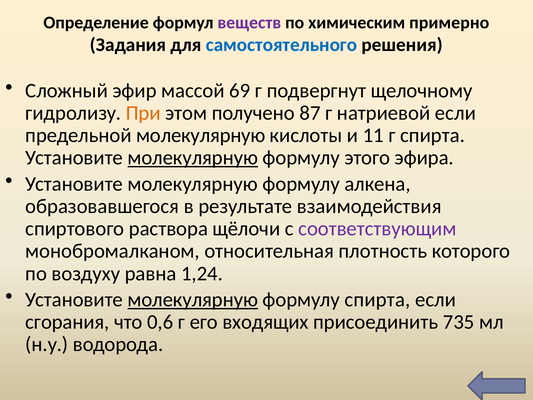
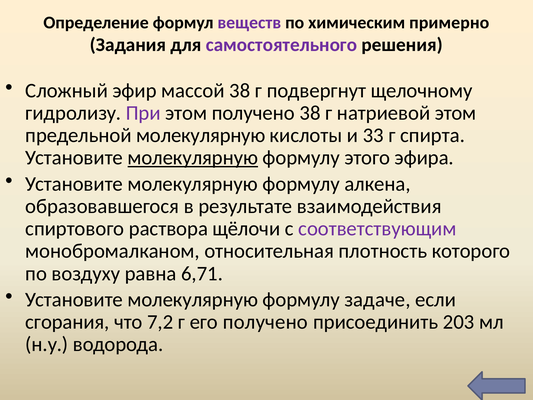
самостоятельного colour: blue -> purple (281, 45)
массой 69: 69 -> 38 (240, 91)
При colour: orange -> purple (143, 113)
получено 87: 87 -> 38 (310, 113)
натриевой если: если -> этом (456, 113)
11: 11 -> 33 (373, 135)
1,24: 1,24 -> 6,71 (202, 273)
молекулярную underline: present -> none (193, 299)
формулу спирта: спирта -> задаче (377, 299)
0,6: 0,6 -> 7,2 (160, 322)
его входящих: входящих -> получено (265, 322)
735: 735 -> 203 (459, 322)
